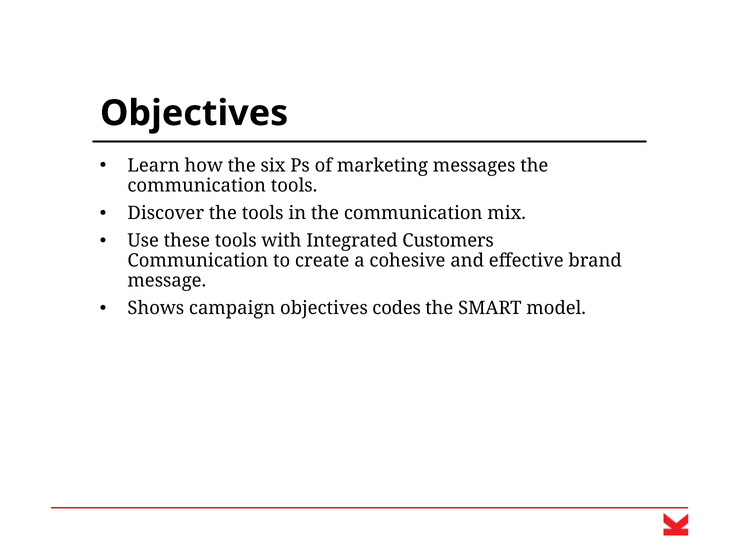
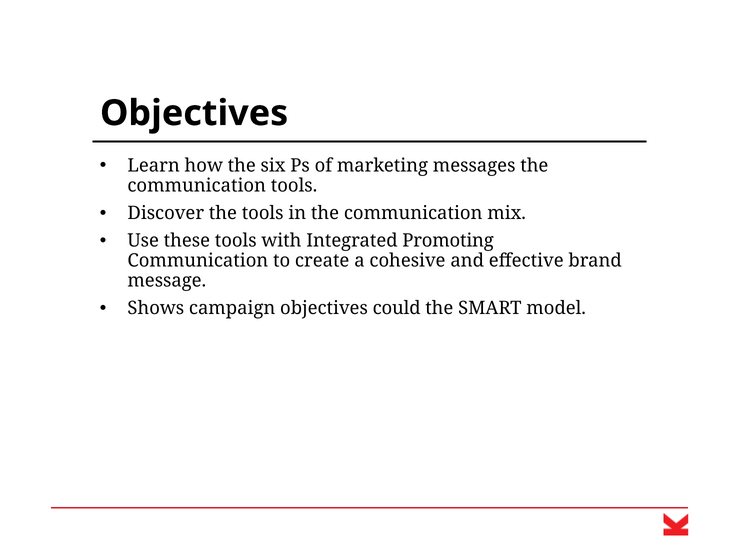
Customers: Customers -> Promoting (448, 241)
codes: codes -> could (397, 309)
